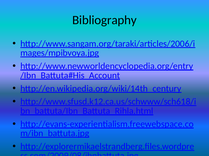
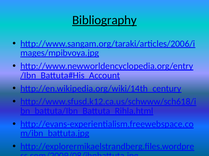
Bibliography underline: none -> present (104, 20)
